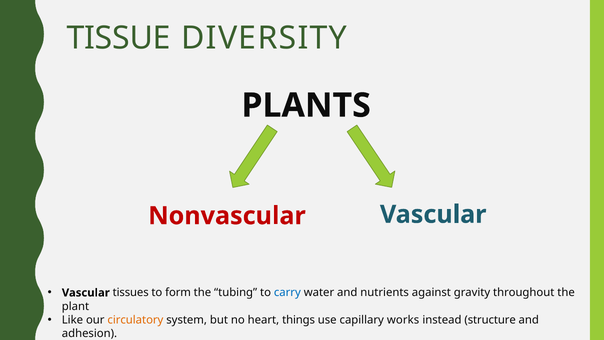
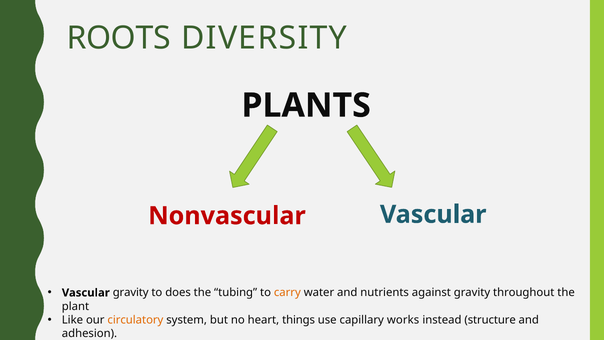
TISSUE: TISSUE -> ROOTS (119, 38)
Vascular tissues: tissues -> gravity (131, 293)
form: form -> does (178, 293)
carry colour: blue -> orange (287, 293)
